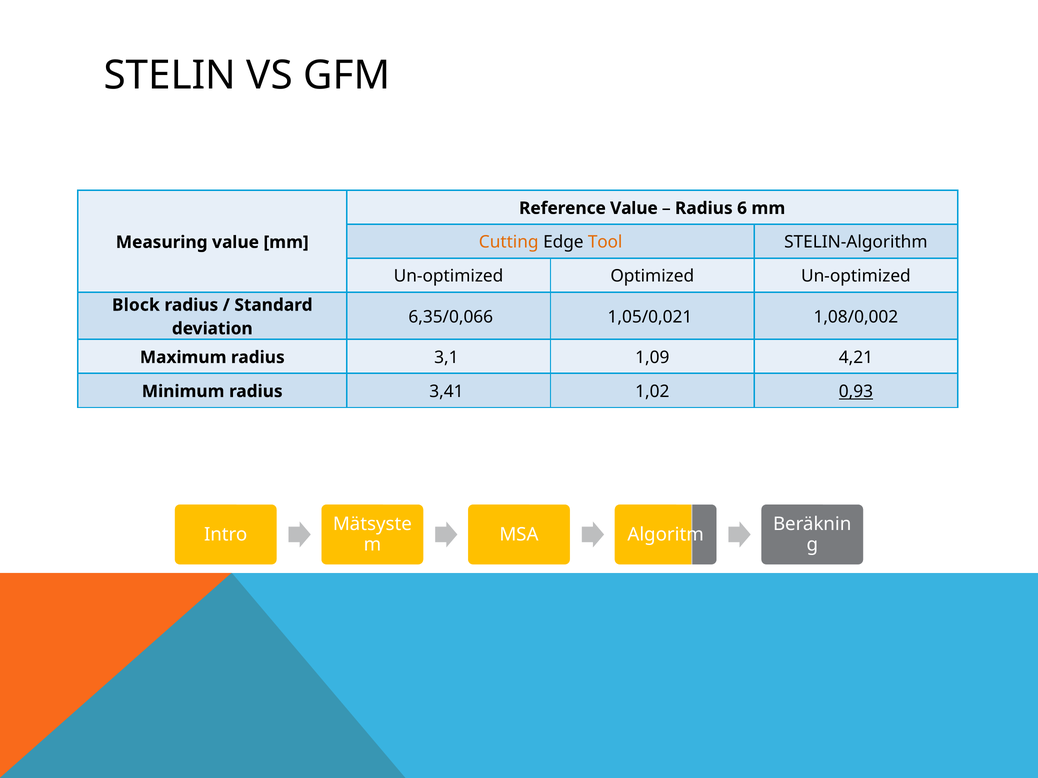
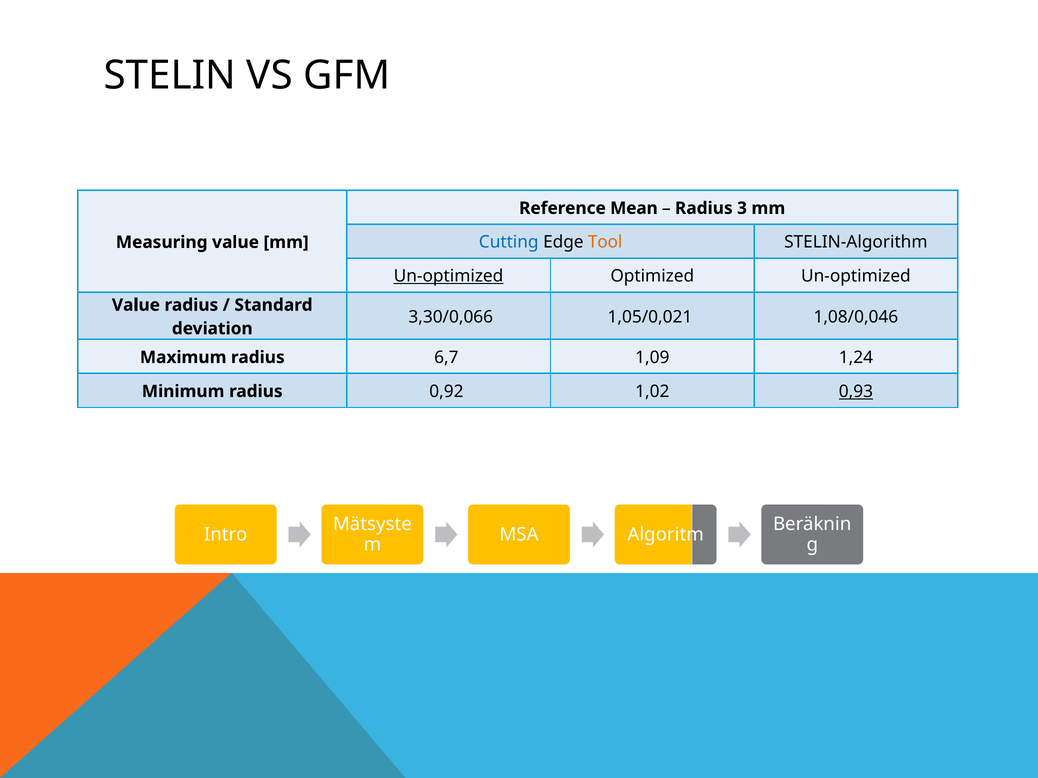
Reference Value: Value -> Mean (634, 208)
6: 6 -> 3 (742, 208)
Cutting colour: orange -> blue (509, 242)
Un-optimized underline: none -> present (449, 276)
Block: Block -> Value (136, 305)
6,35/0,066: 6,35/0,066 -> 3,30/0,066 (451, 317)
1,08/0,002: 1,08/0,002 -> 1,08/0,046 (856, 317)
3,1: 3,1 -> 6,7 (446, 358)
4,21: 4,21 -> 1,24 (856, 358)
3,41: 3,41 -> 0,92 (446, 392)
